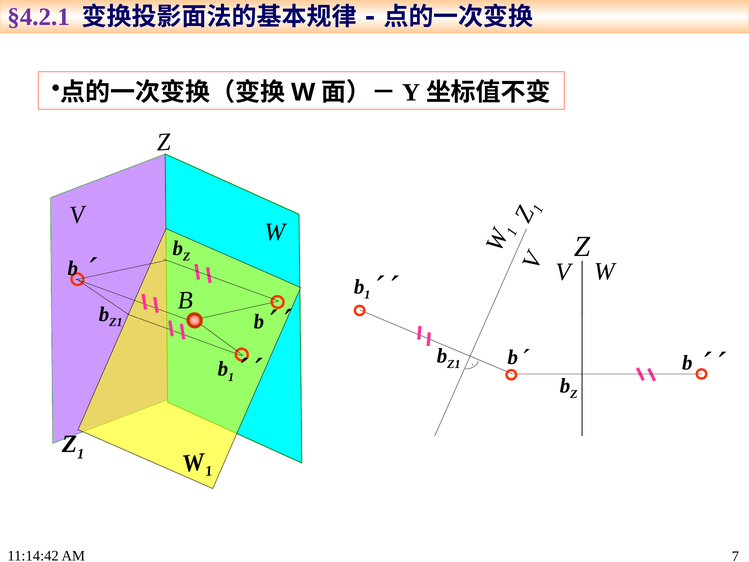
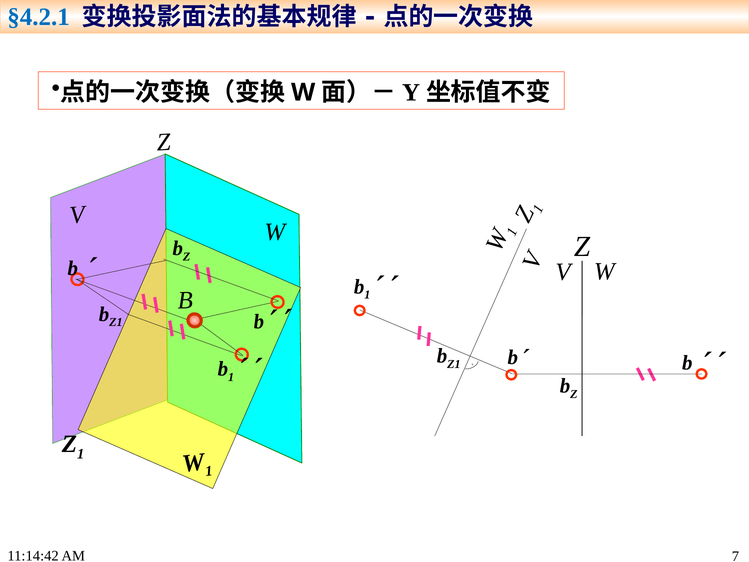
§4.2.1 colour: purple -> blue (39, 17)
